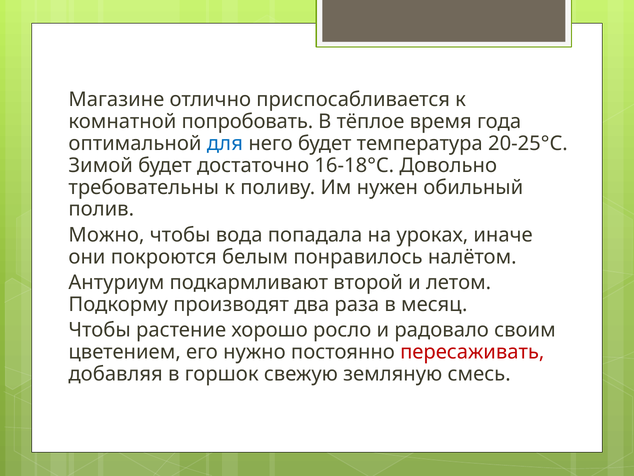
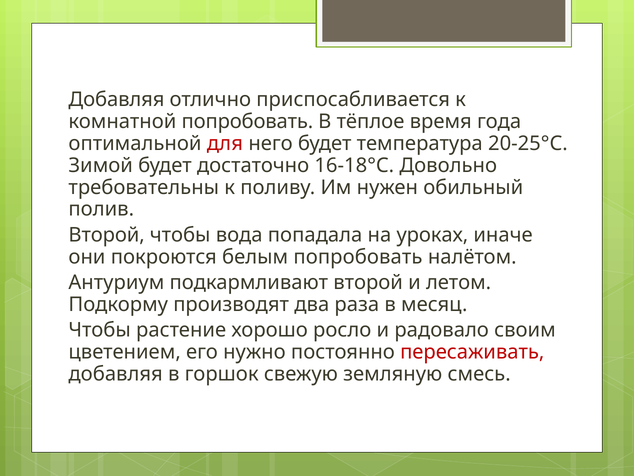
Магазине: Магазине -> Добавляя (116, 100)
для colour: blue -> red (225, 143)
Можно: Можно -> Второй (107, 235)
белым понравилось: понравилось -> попробовать (358, 257)
